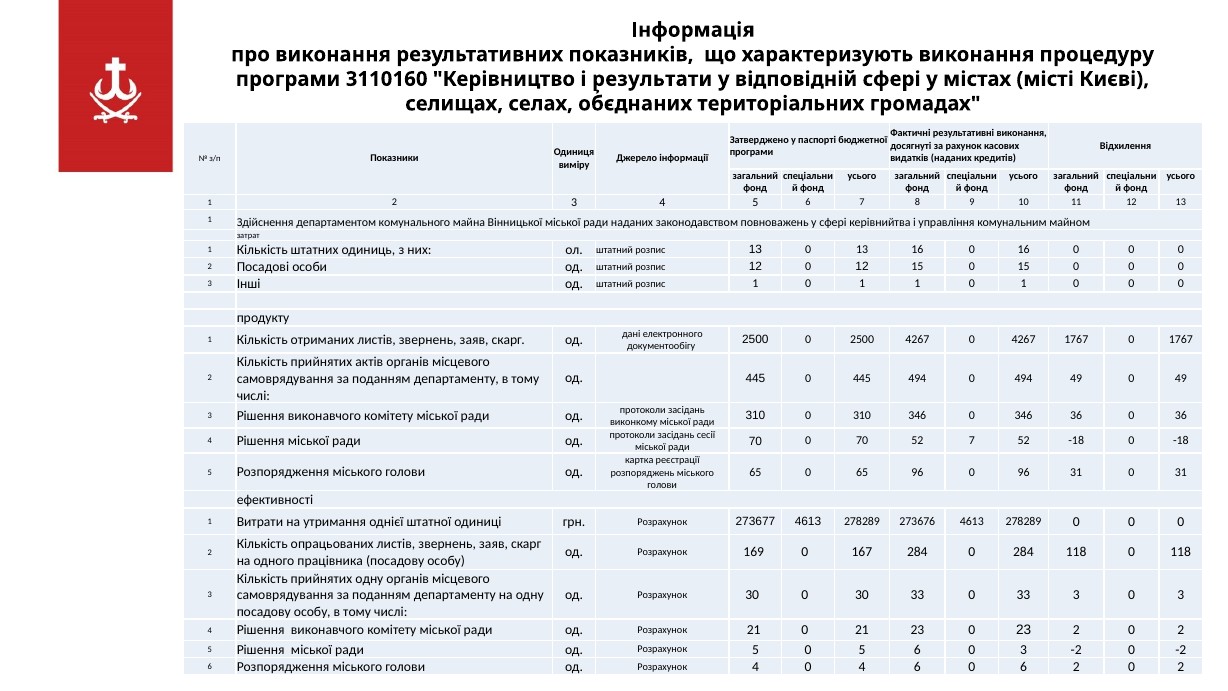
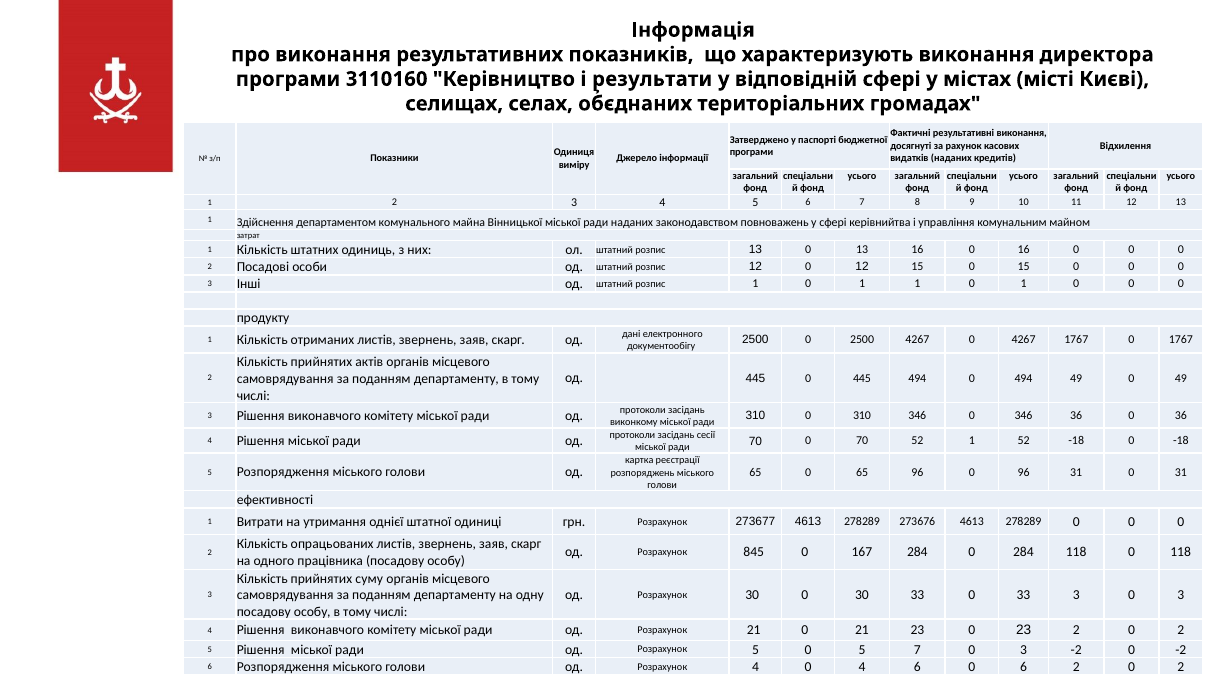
процедуру: процедуру -> директора (1097, 55)
52 7: 7 -> 1 (972, 441)
169: 169 -> 845 (754, 552)
прийнятих одну: одну -> суму (369, 578)
0 5 6: 6 -> 7 (917, 650)
